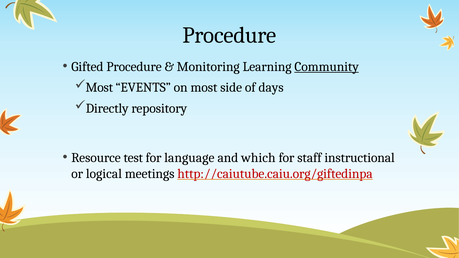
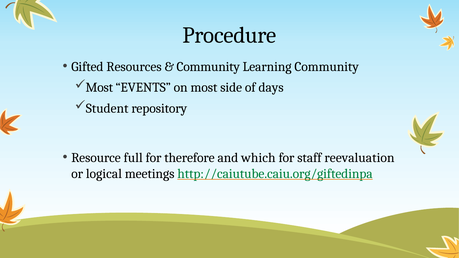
Gifted Procedure: Procedure -> Resources (134, 67)
Monitoring: Monitoring -> Community (208, 67)
Community underline: present -> none (327, 67)
Directly: Directly -> Student (107, 108)
test: test -> full (133, 158)
language: language -> therefore (189, 158)
instructional: instructional -> reevaluation (359, 158)
http://caiutube.caiu.org/giftedinpa colour: red -> green (275, 174)
